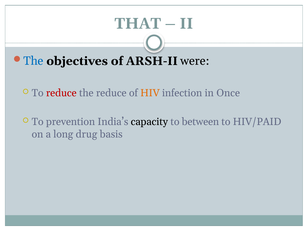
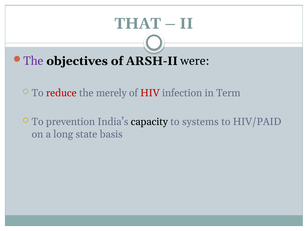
The colour: blue -> purple (33, 61)
the reduce: reduce -> merely (111, 93)
HIV colour: orange -> red (150, 93)
Once: Once -> Term (228, 93)
between: between -> systems (200, 122)
drug: drug -> state (86, 134)
